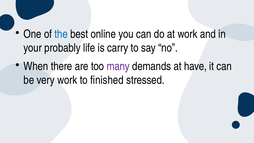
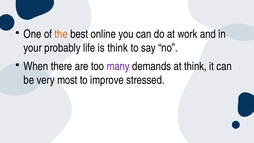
the colour: blue -> orange (61, 34)
is carry: carry -> think (118, 48)
at have: have -> think (195, 66)
very work: work -> most (67, 80)
finished: finished -> improve (107, 80)
